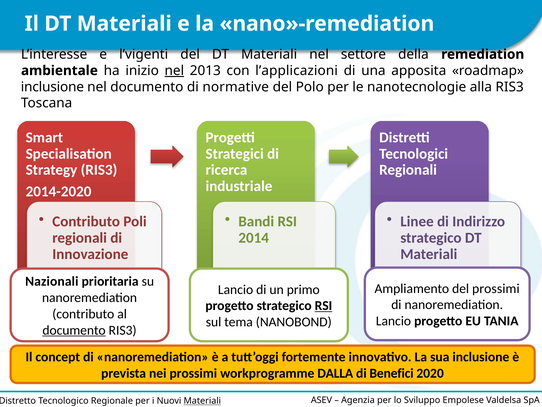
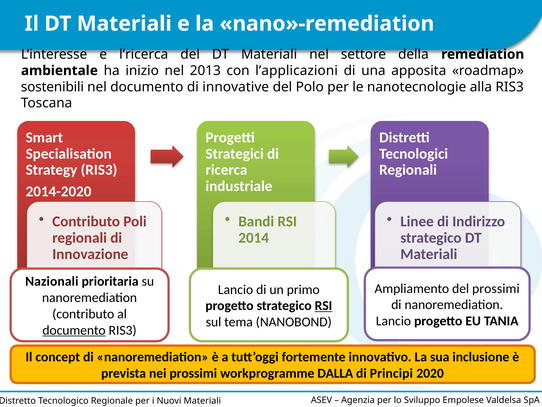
l’vigenti: l’vigenti -> l’ricerca (144, 54)
nel underline: present -> none (174, 71)
inclusione: inclusione -> sostenibili (52, 87)
normative: normative -> innovative (236, 87)
Benefici: Benefici -> Principi (391, 373)
Materiali underline: present -> none (202, 400)
